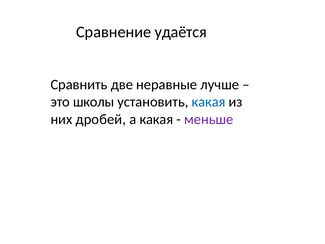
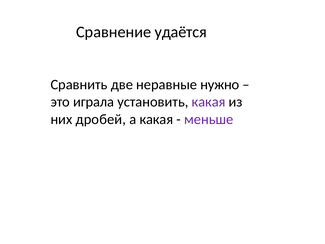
лучше: лучше -> нужно (220, 85)
школы: школы -> играла (94, 102)
какая colour: blue -> purple (209, 102)
